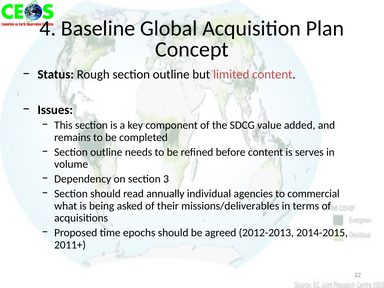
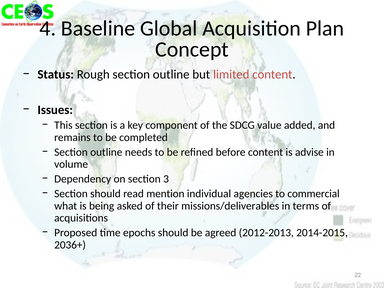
serves: serves -> advise (309, 152)
annually: annually -> mention (165, 194)
2011+: 2011+ -> 2036+ (70, 245)
